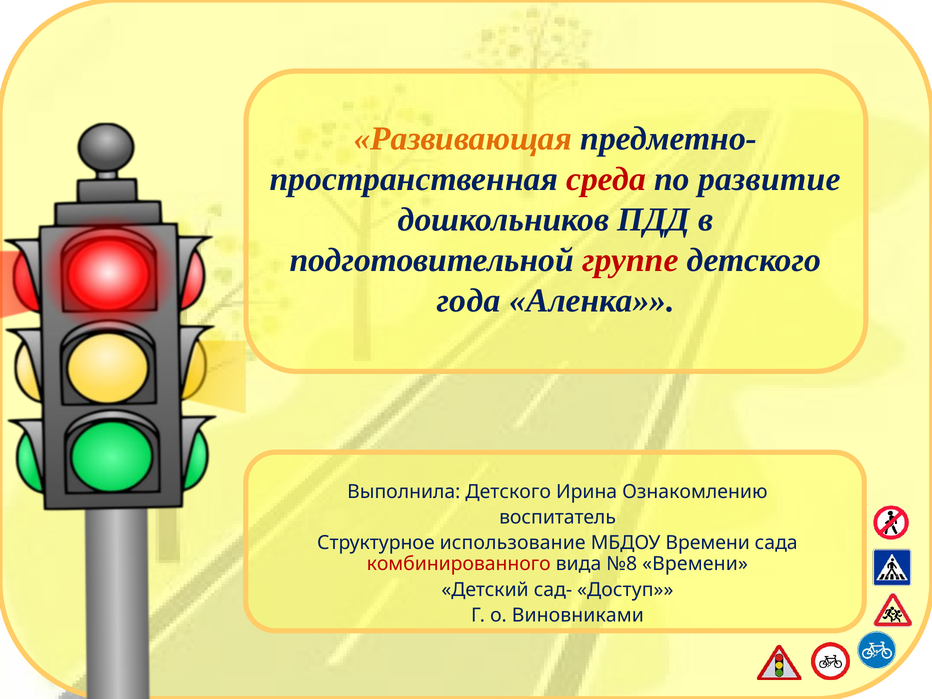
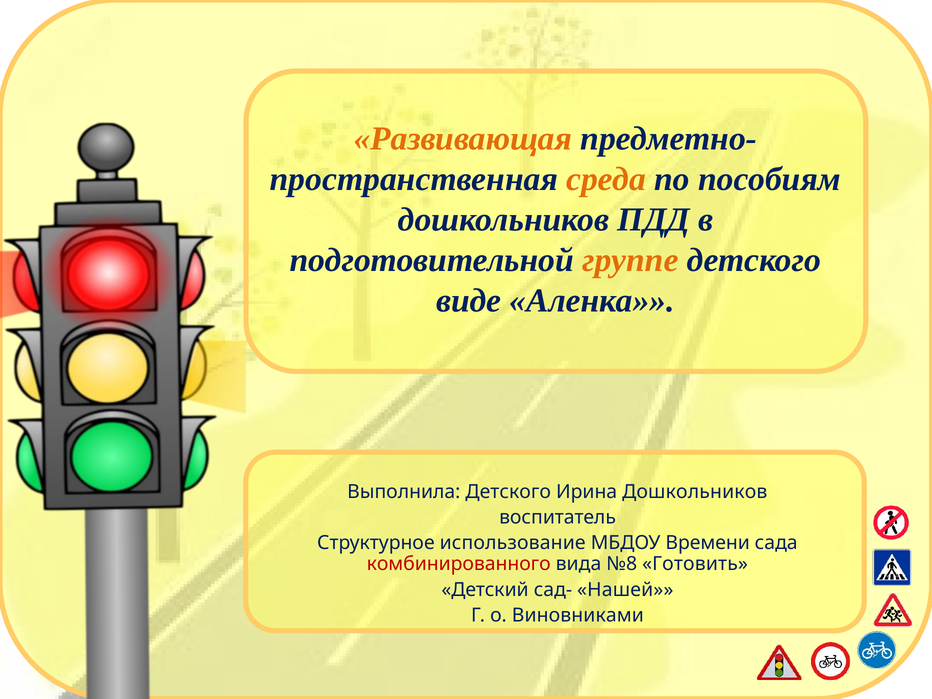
среда colour: red -> orange (606, 179)
развитие: развитие -> пособиям (770, 179)
группе colour: red -> orange (630, 260)
года: года -> виде (469, 301)
Ирина Ознакомлению: Ознакомлению -> Дошкольников (695, 492)
№8 Времени: Времени -> Готовить (695, 564)
Доступ: Доступ -> Нашей (625, 590)
